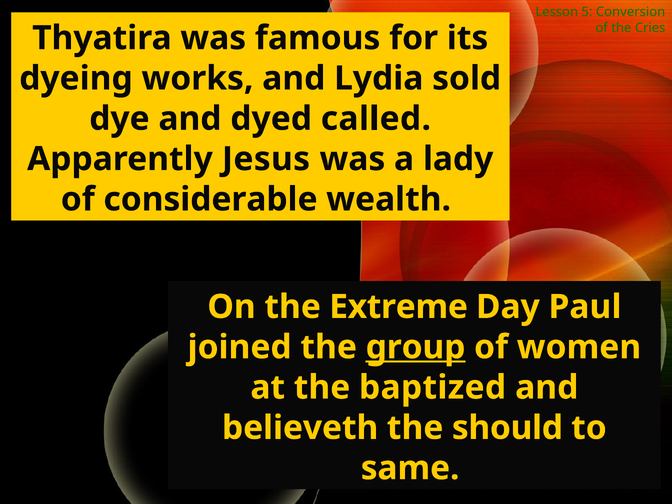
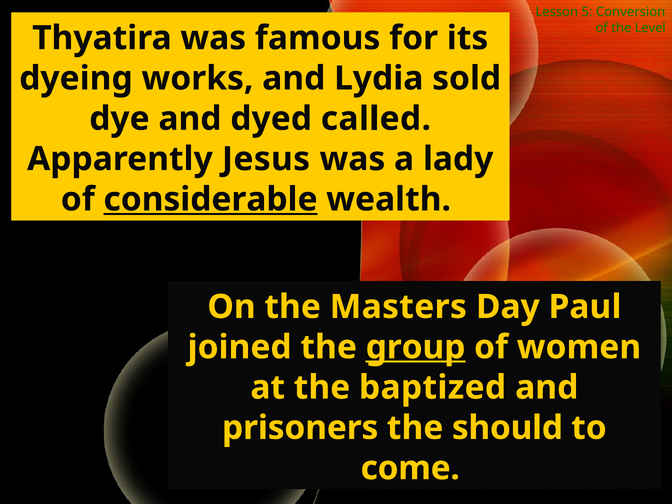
Cries: Cries -> Level (650, 28)
considerable underline: none -> present (211, 199)
Extreme: Extreme -> Masters (398, 307)
believeth: believeth -> prisoners (300, 428)
same: same -> come (410, 468)
